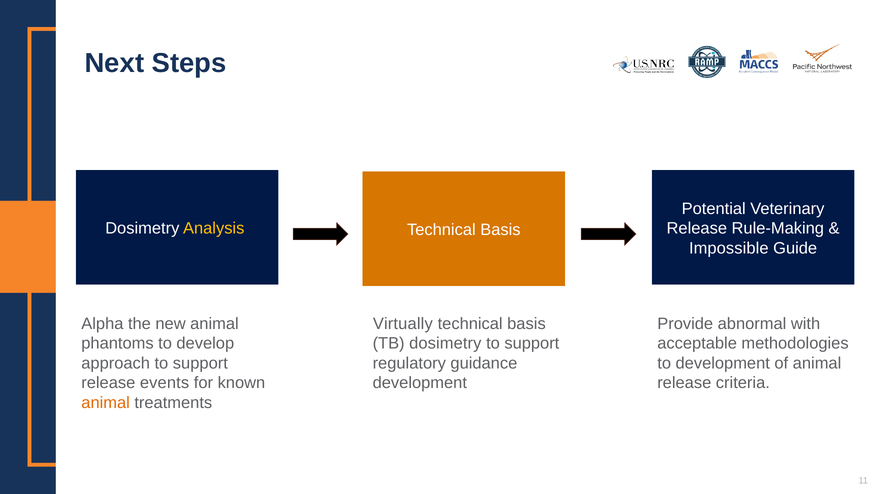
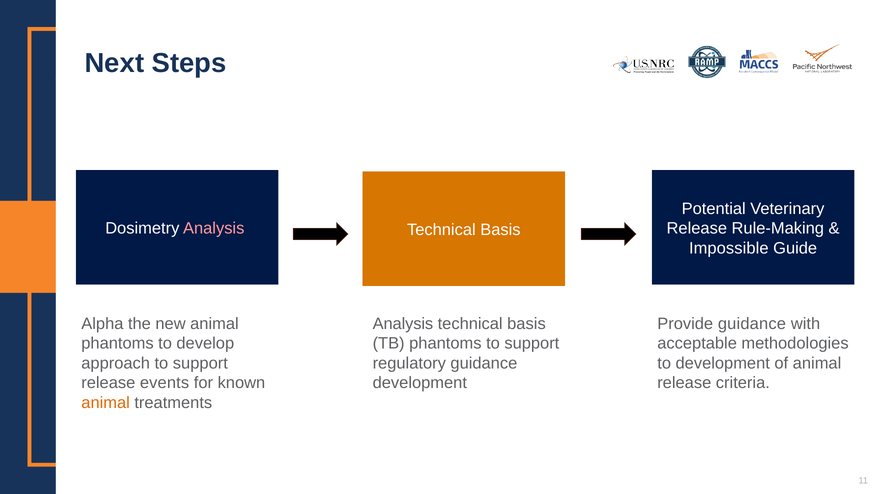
Analysis colour: yellow -> pink (214, 229)
Virtually: Virtually -> Analysis (403, 324)
Provide abnormal: abnormal -> guidance (752, 324)
TB dosimetry: dosimetry -> phantoms (445, 344)
